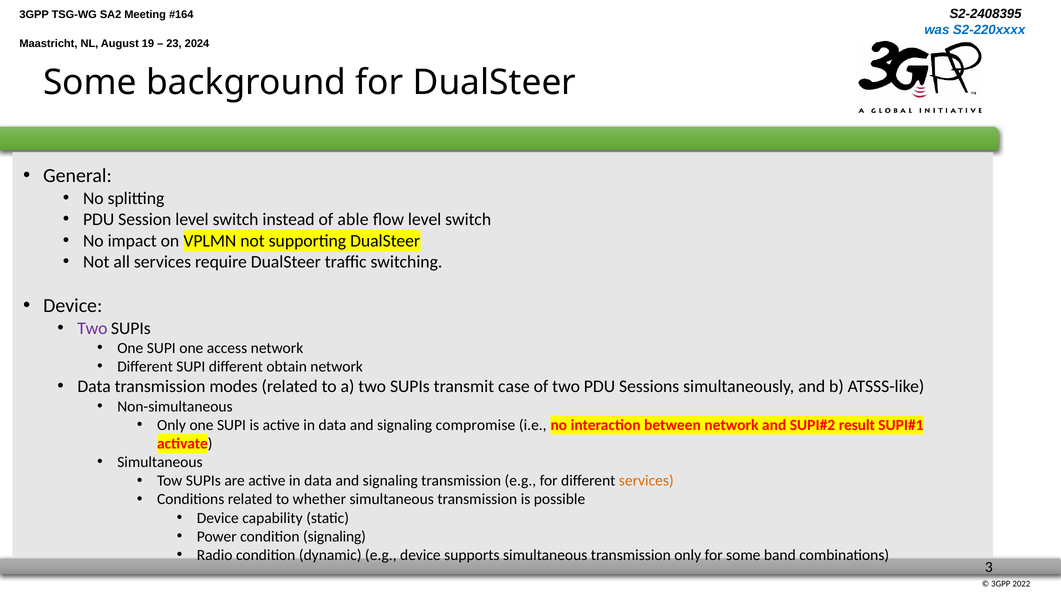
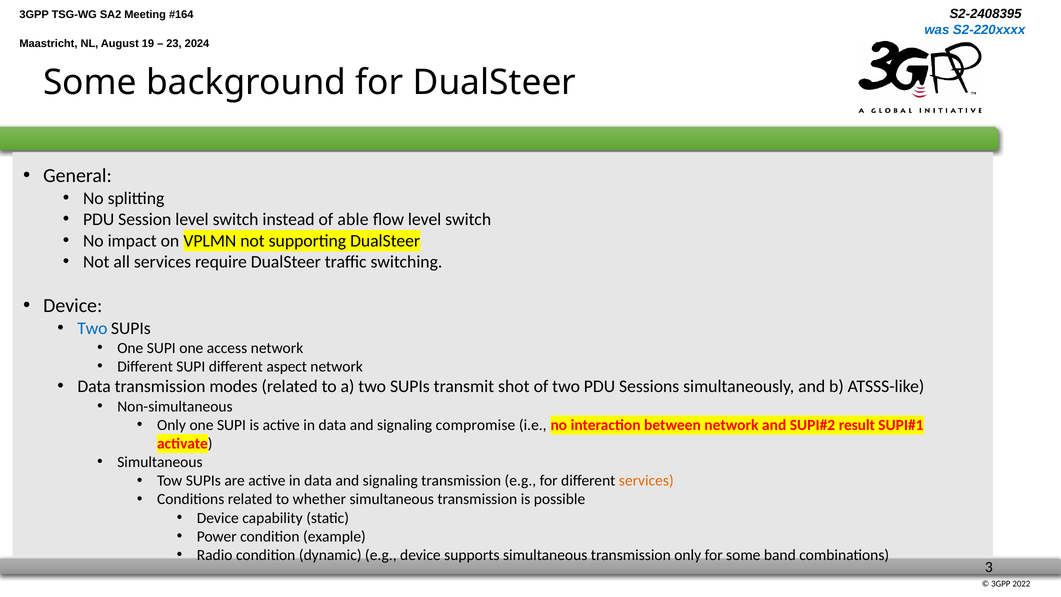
Two colour: purple -> blue (92, 328)
obtain: obtain -> aspect (287, 366)
case: case -> shot (514, 387)
condition signaling: signaling -> example (334, 536)
